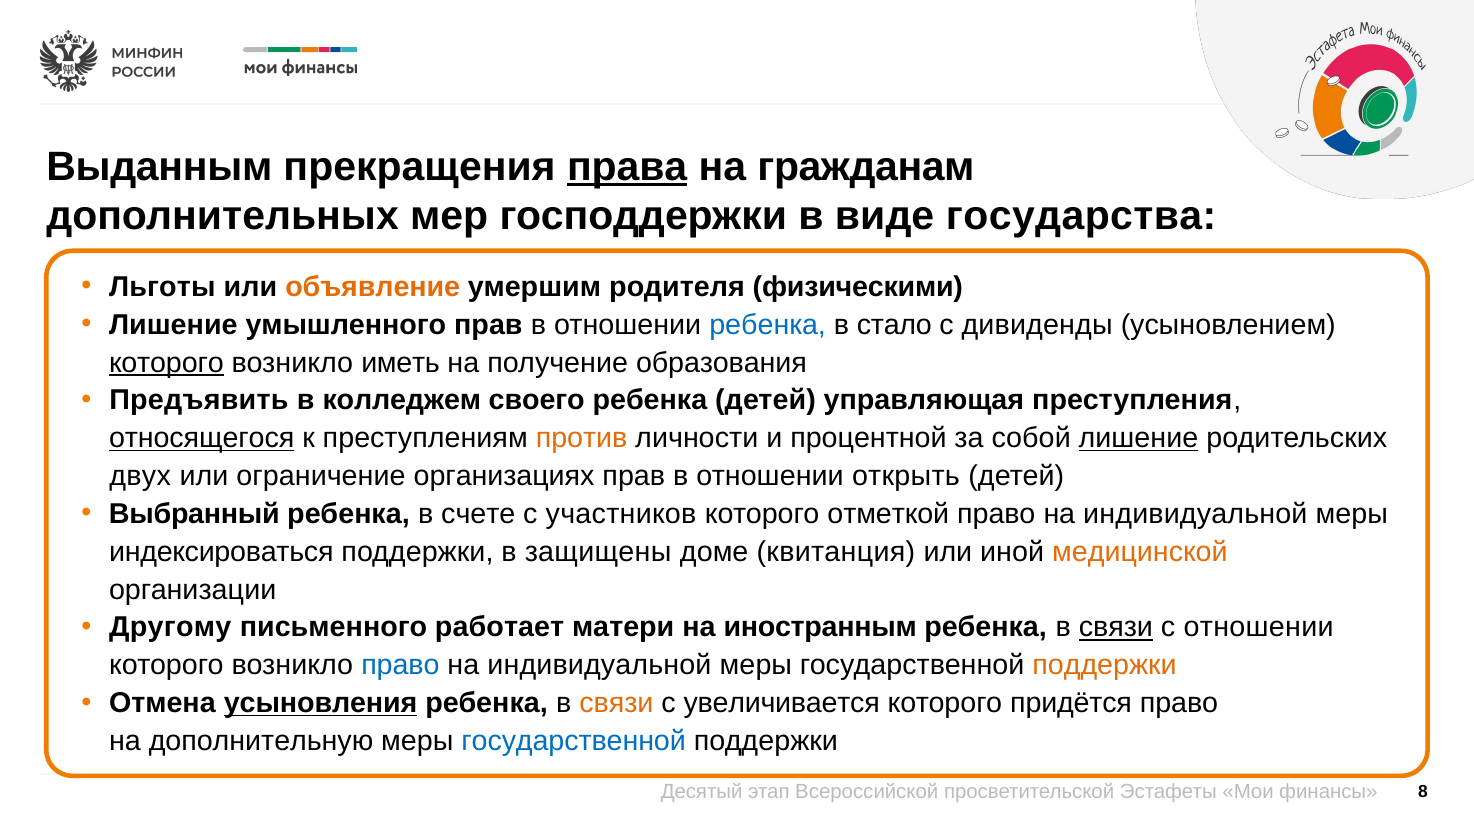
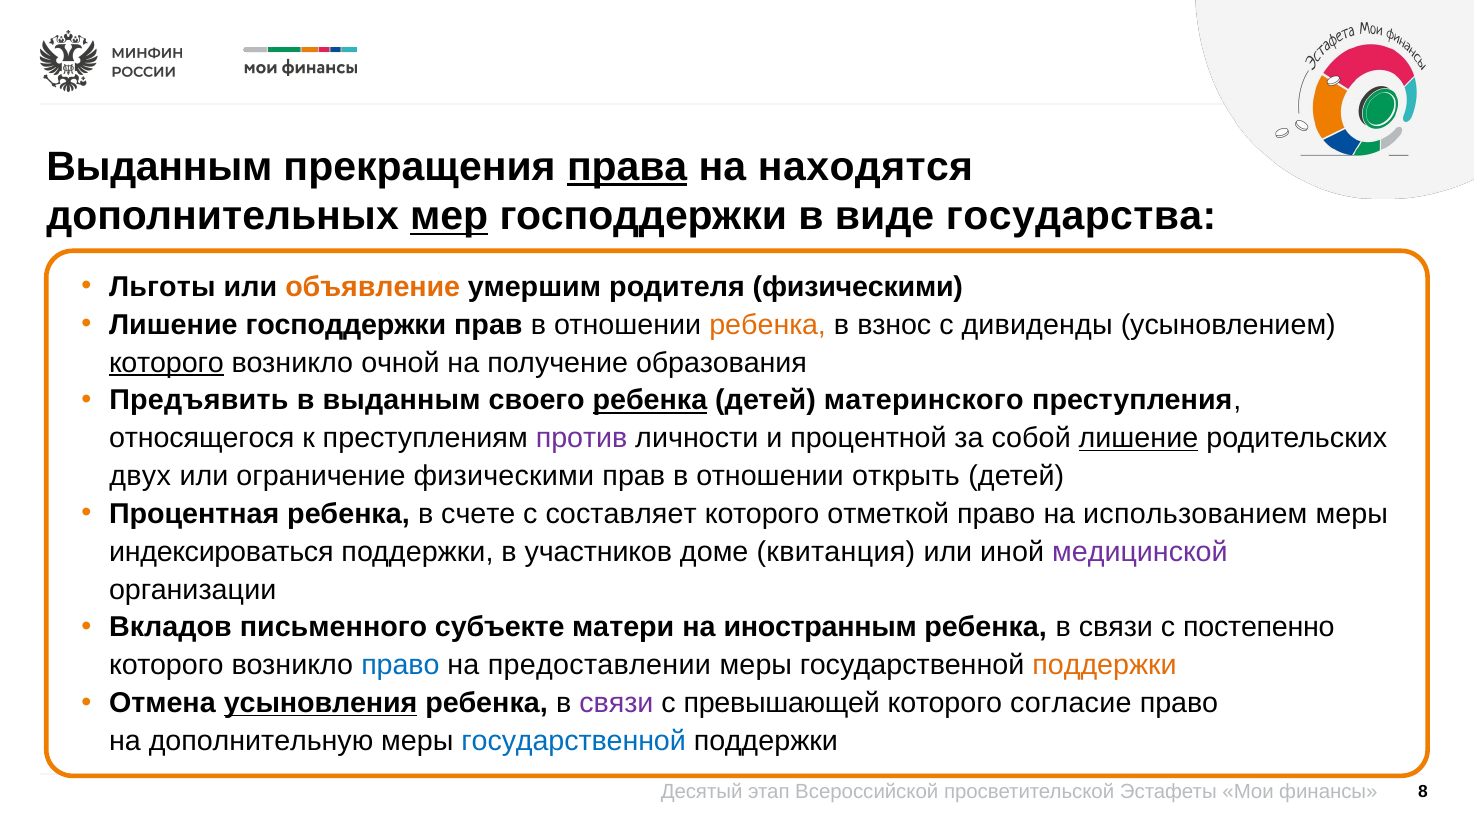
гражданам: гражданам -> находятся (866, 167)
мер underline: none -> present (449, 216)
Лишение умышленного: умышленного -> господдержки (346, 325)
ребенка colour: blue -> orange (768, 325)
стало: стало -> взнос (894, 325)
иметь: иметь -> очной (400, 363)
в колледжем: колледжем -> выданным (402, 401)
ребенка underline: none -> present (650, 401)
управляющая: управляющая -> материнского (924, 401)
относящегося underline: present -> none (202, 438)
против colour: orange -> purple (582, 438)
ограничение организациях: организациях -> физическими (504, 476)
Выбранный: Выбранный -> Процентная (194, 514)
участников: участников -> составляет (621, 514)
индивидуальной: индивидуальной -> использованием (1195, 514)
защищены: защищены -> участников (598, 552)
медицинской colour: orange -> purple (1140, 552)
Другому: Другому -> Вкладов (170, 628)
работает: работает -> субъекте (500, 628)
связи underline: present -> none (1116, 628)
с отношении: отношении -> постепенно (1259, 628)
индивидуальной: индивидуальной -> предоставлении (599, 665)
связи colour: orange -> purple (616, 703)
увеличивается: увеличивается -> превышающей (782, 703)
придётся: придётся -> согласие (1071, 703)
